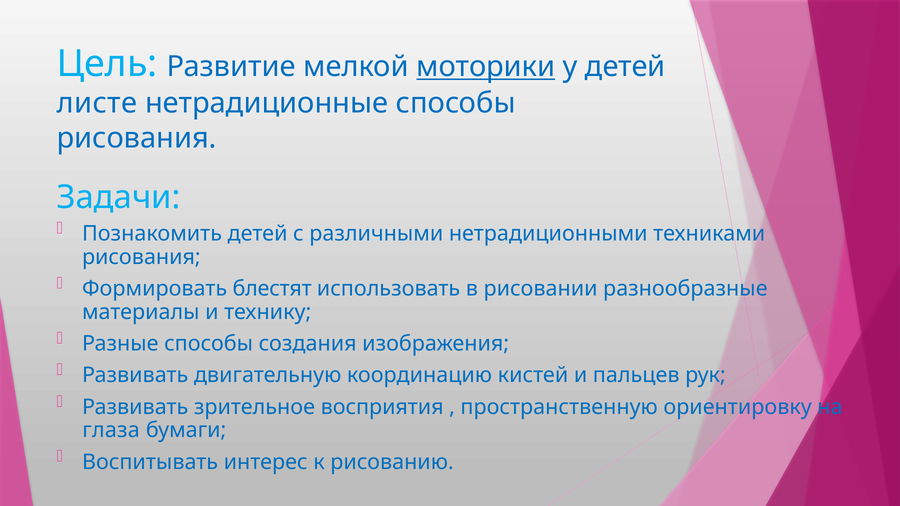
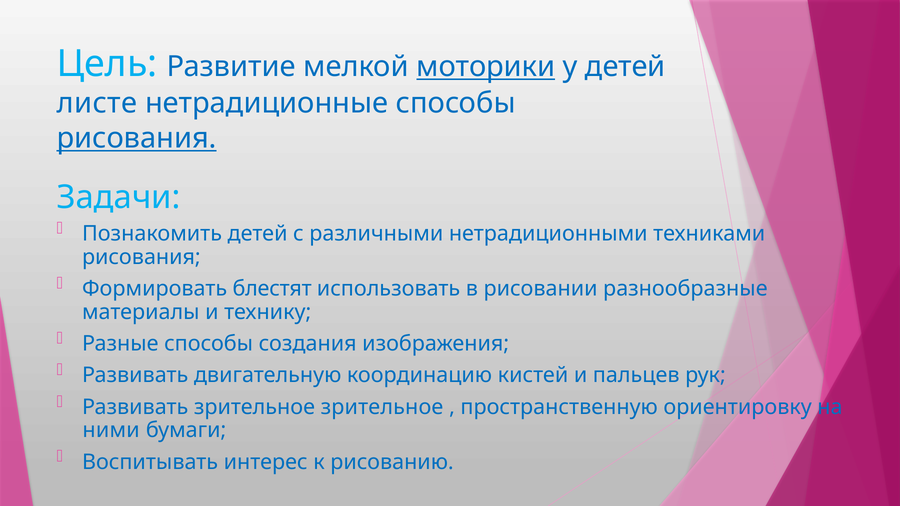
рисования underline: none -> present (137, 138)
зрительное восприятия: восприятия -> зрительное (382, 407)
глаза: глаза -> ними (111, 430)
